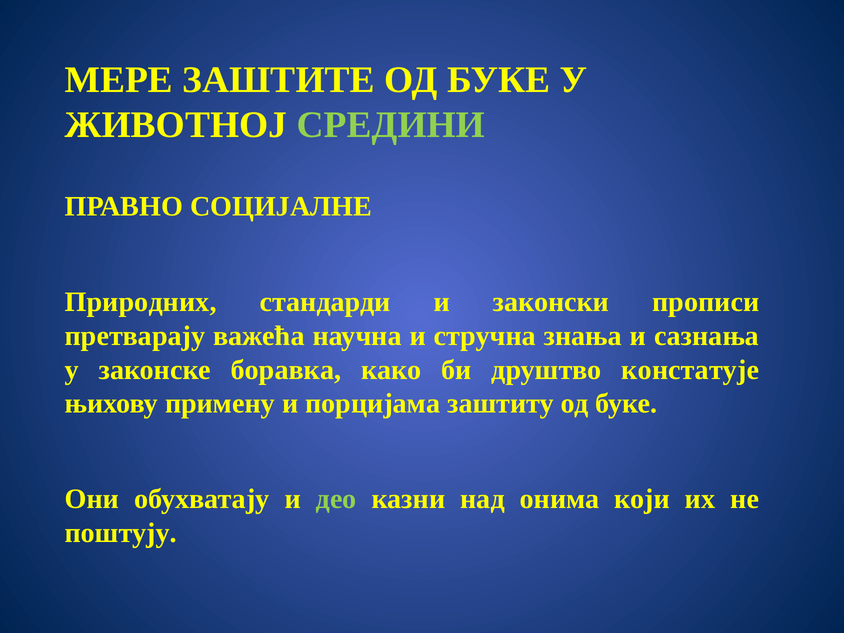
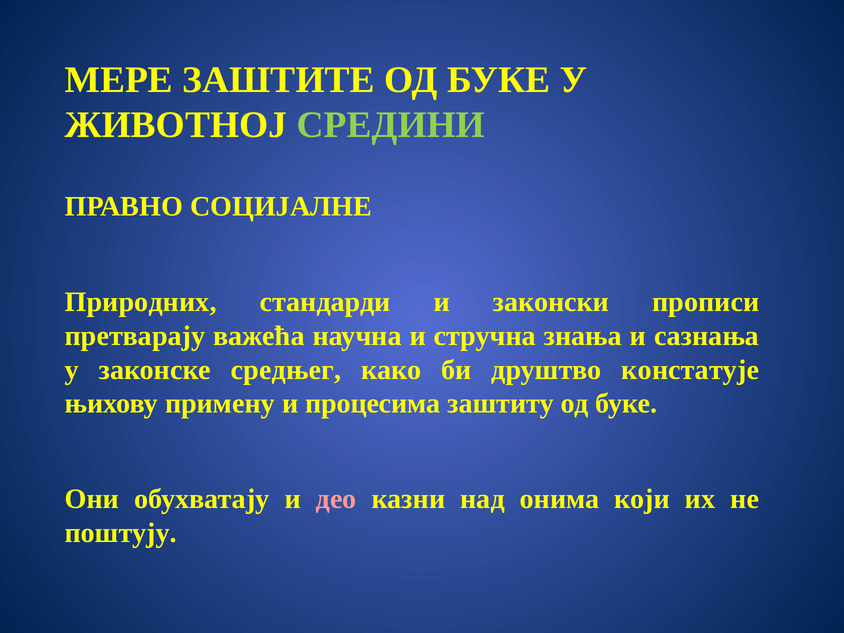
боравка: боравка -> средњег (286, 370)
порцијама: порцијама -> процесима (373, 403)
део colour: light green -> pink (336, 499)
